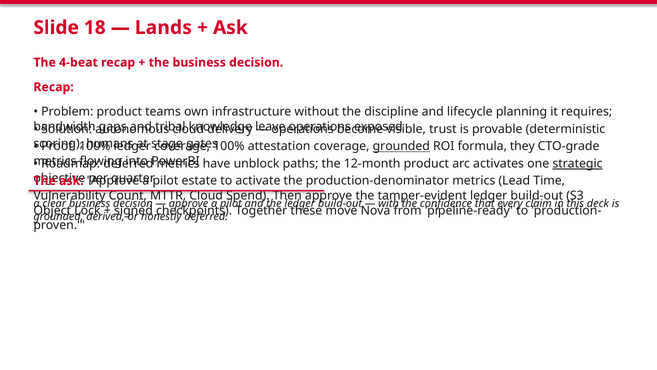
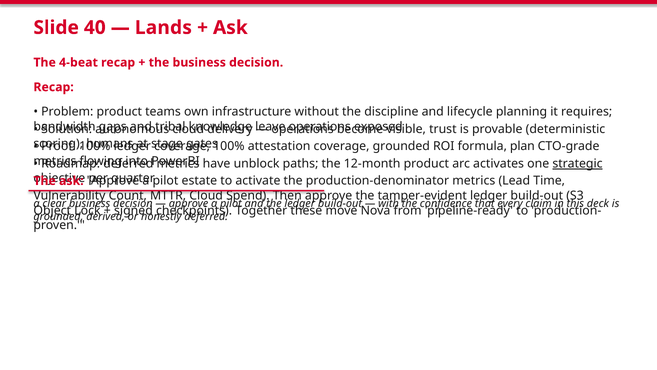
18: 18 -> 40 (95, 28)
grounded underline: present -> none (401, 146)
they: they -> plan (522, 146)
